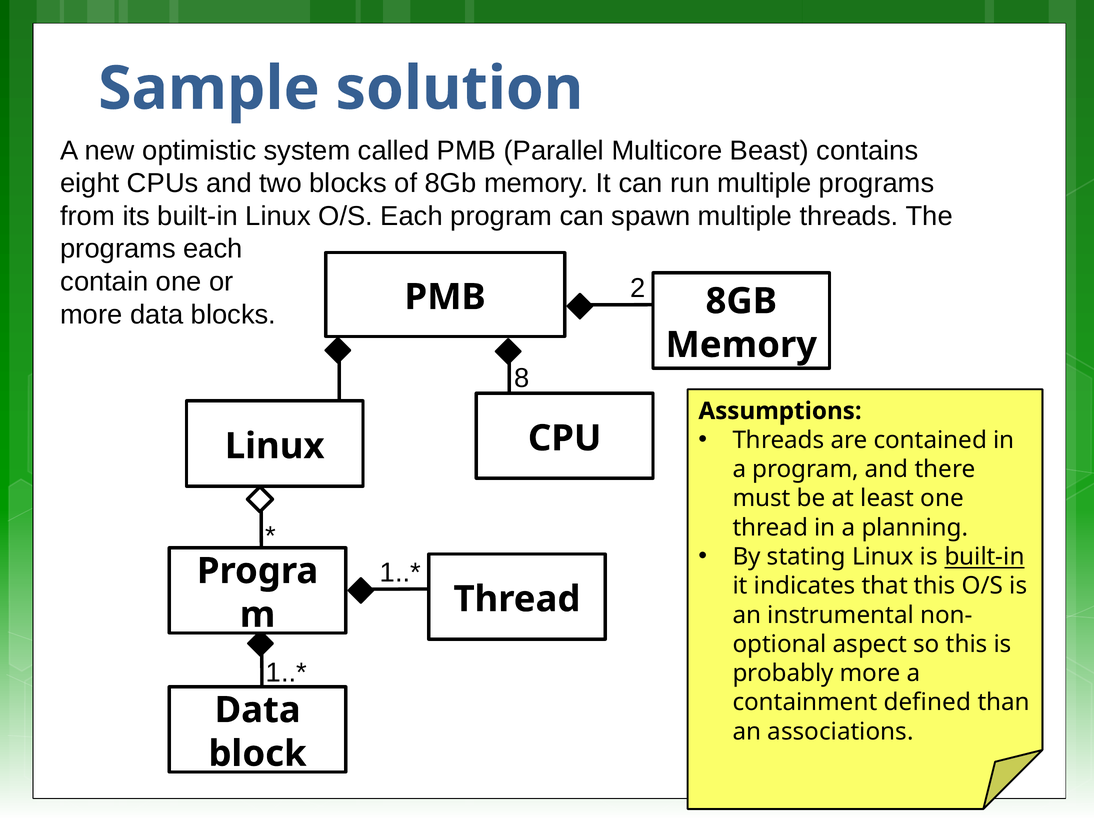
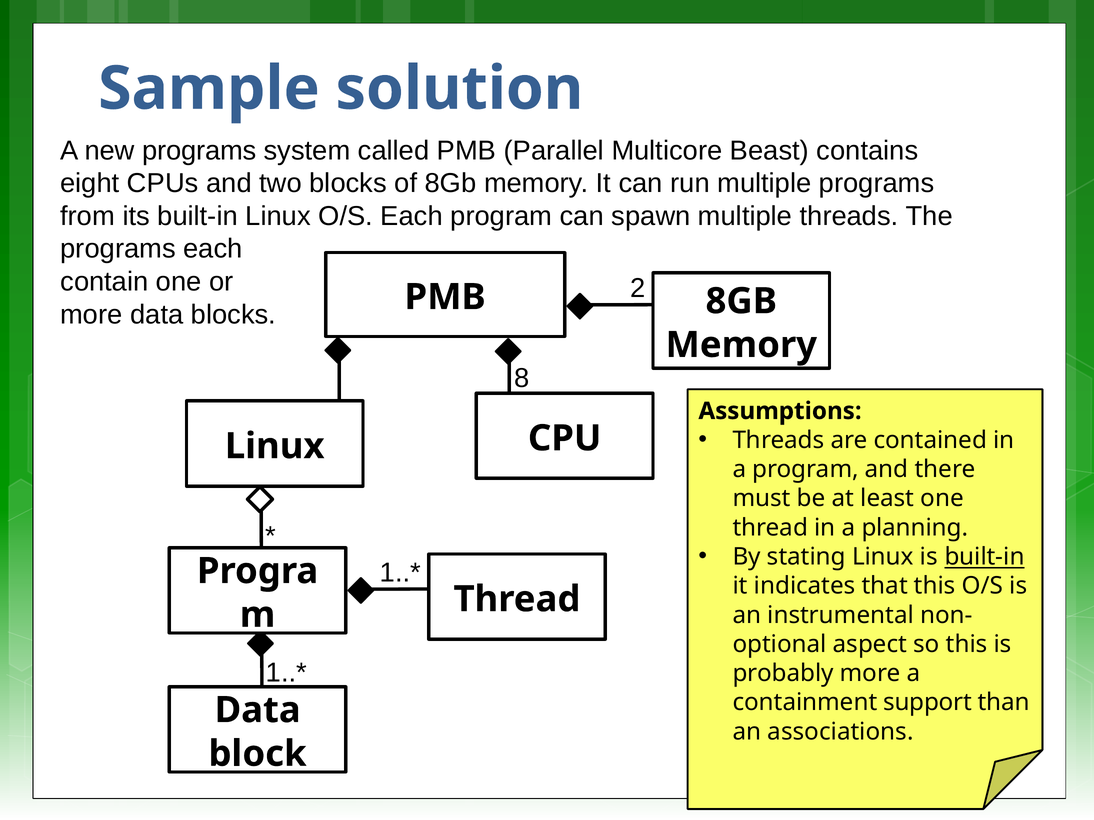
new optimistic: optimistic -> programs (199, 151)
defined: defined -> support (928, 703)
